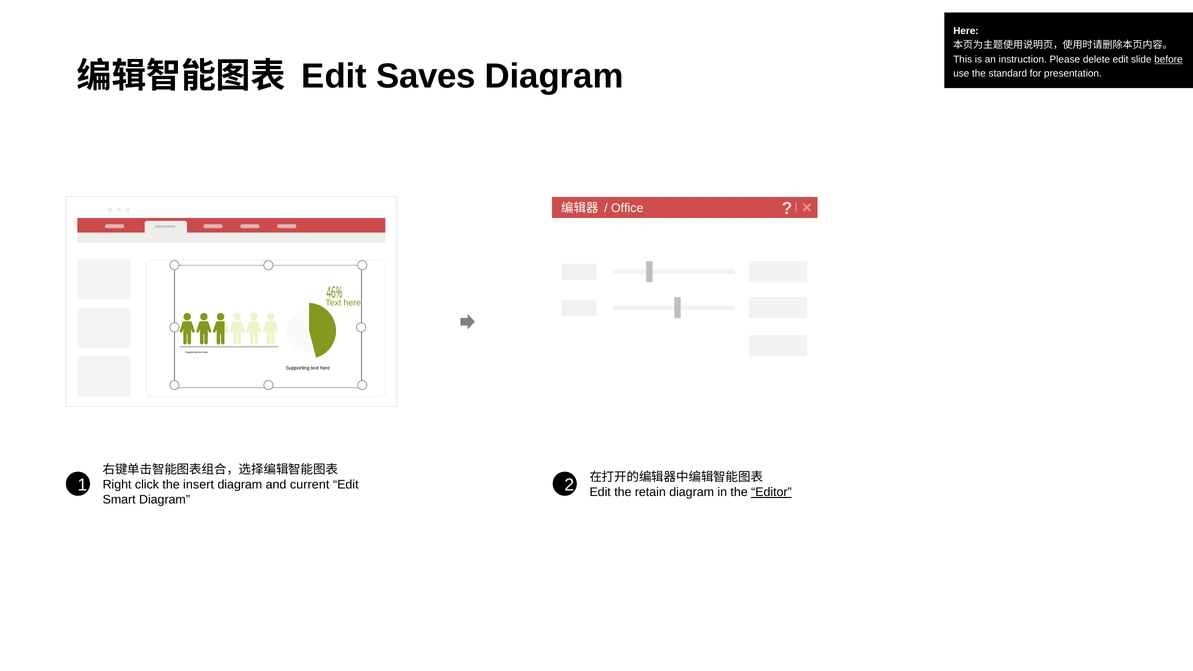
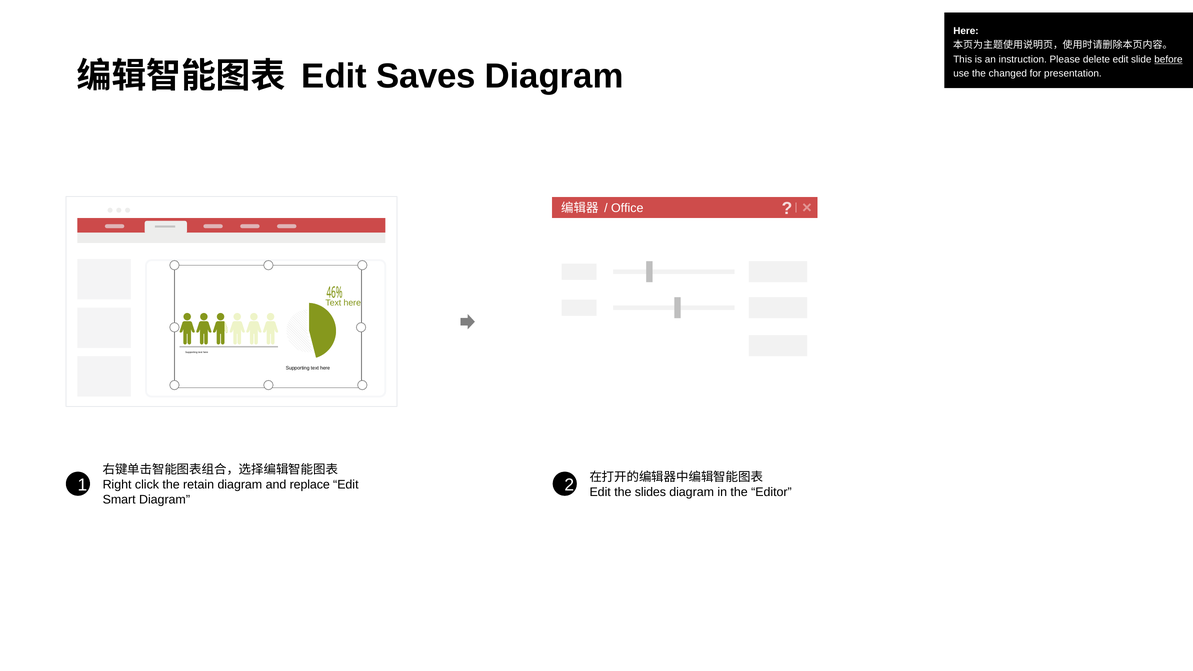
standard: standard -> changed (1008, 74)
insert: insert -> retain (199, 485)
current: current -> replace (310, 485)
retain: retain -> slides (650, 492)
Editor underline: present -> none (771, 492)
